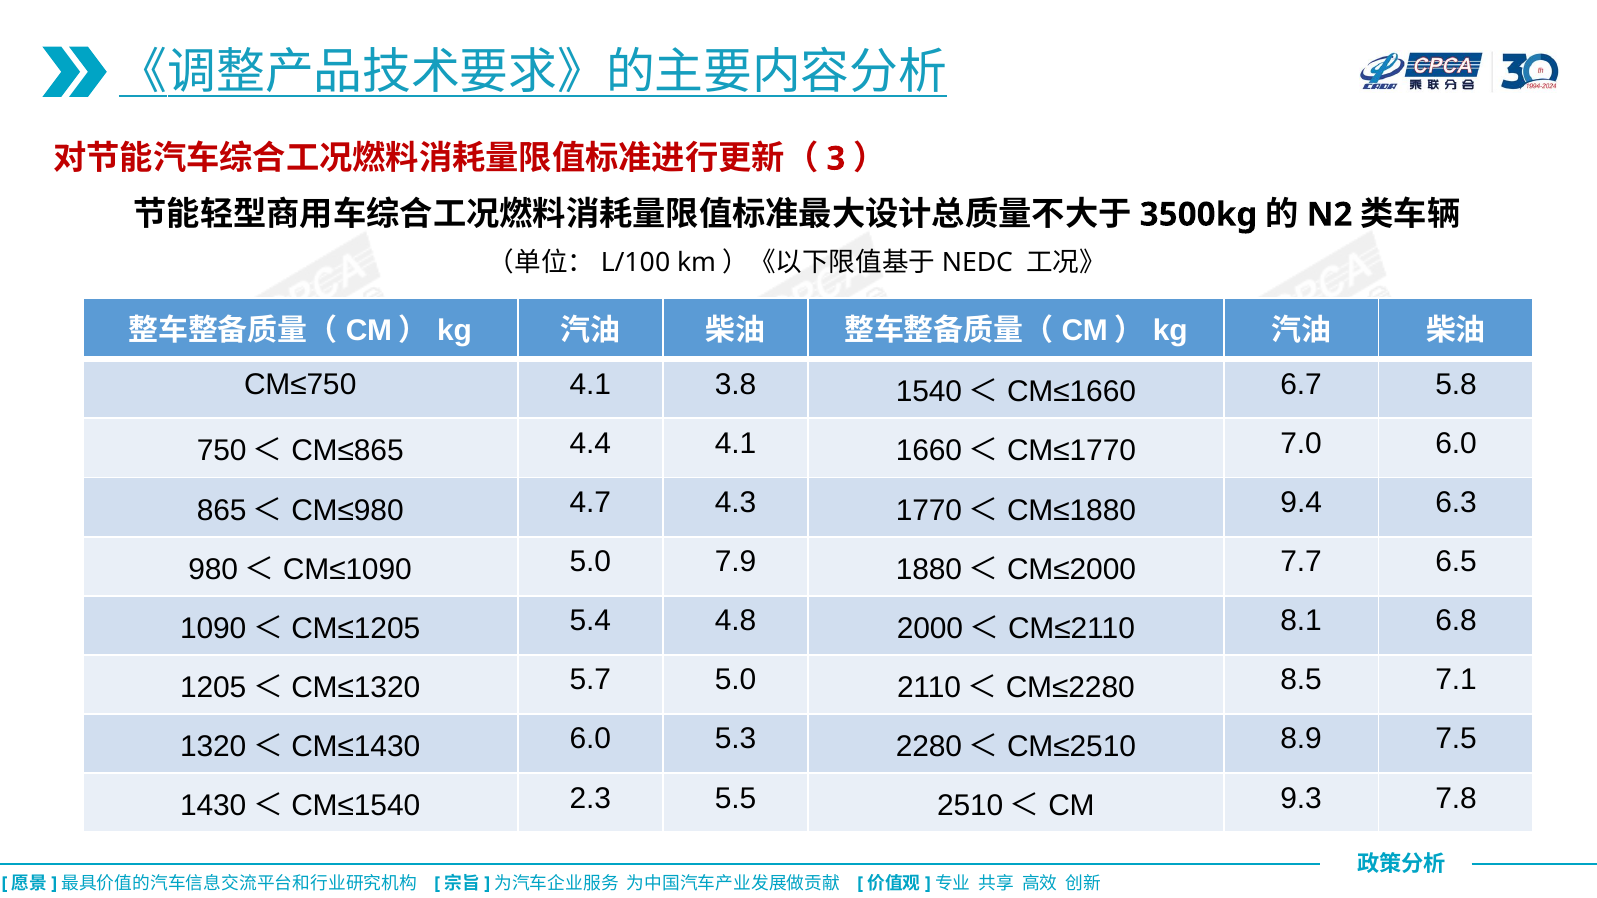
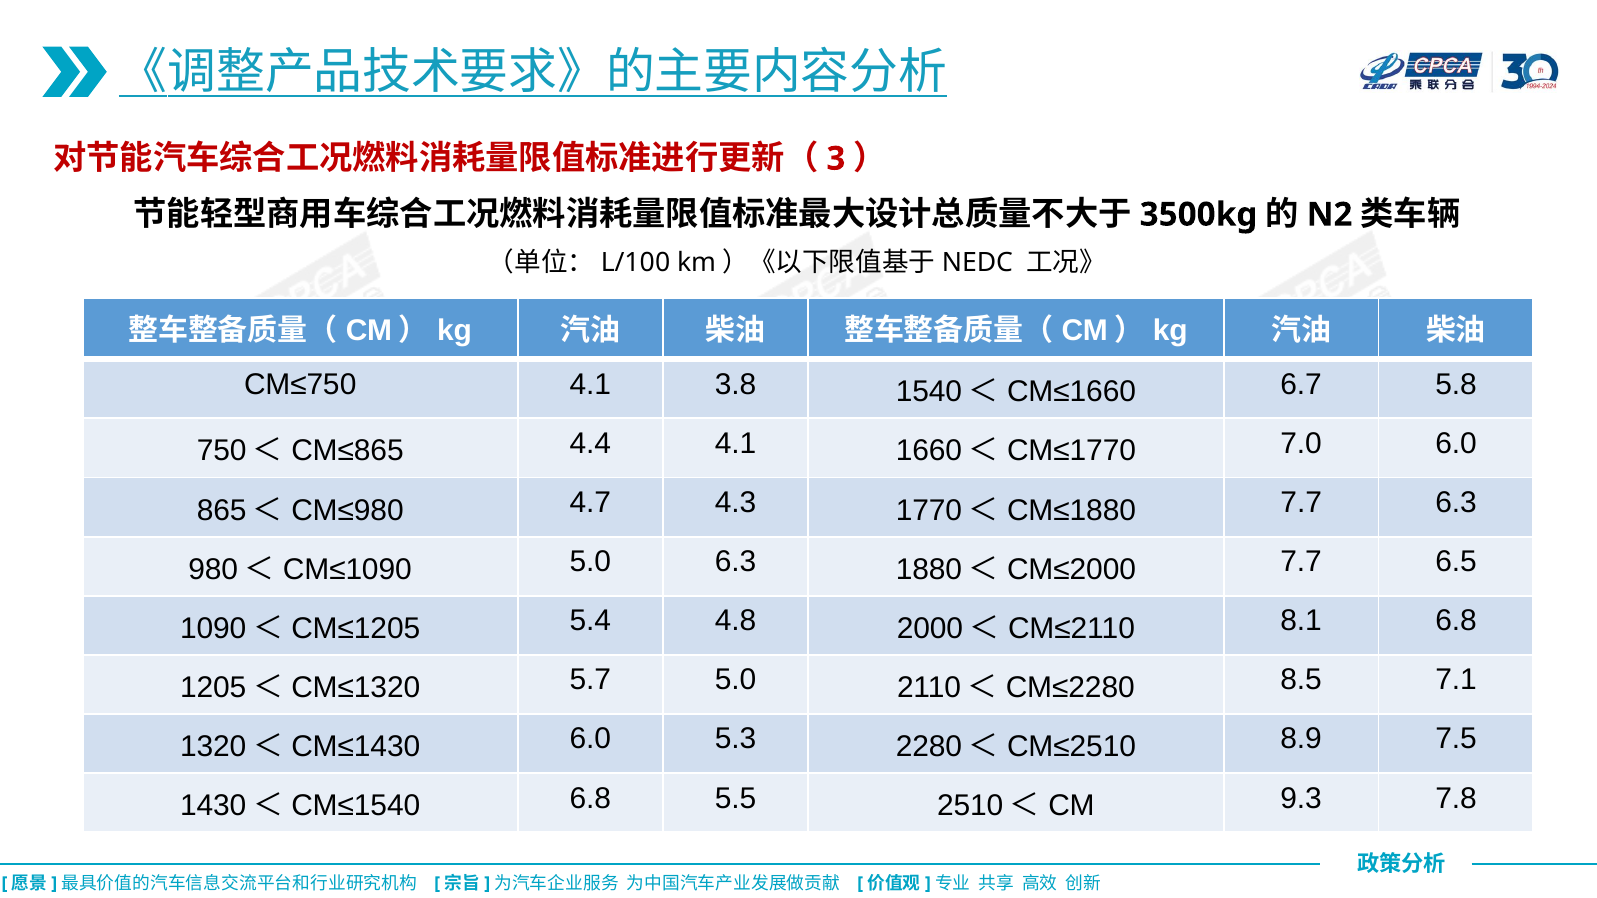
9.4: 9.4 -> 7.7 (1301, 503)
5.0 7.9: 7.9 -> 6.3 (736, 562)
2.3: 2.3 -> 6.8 (590, 798)
